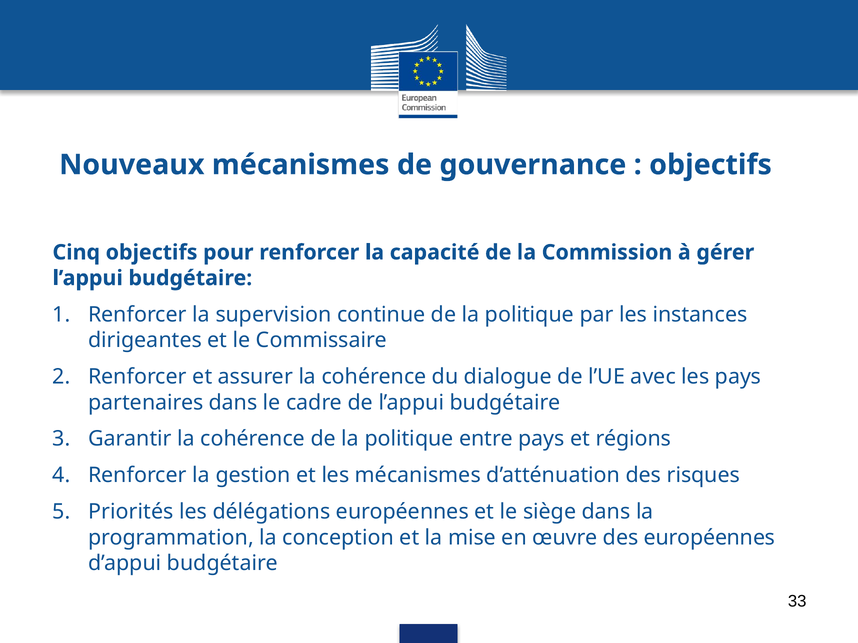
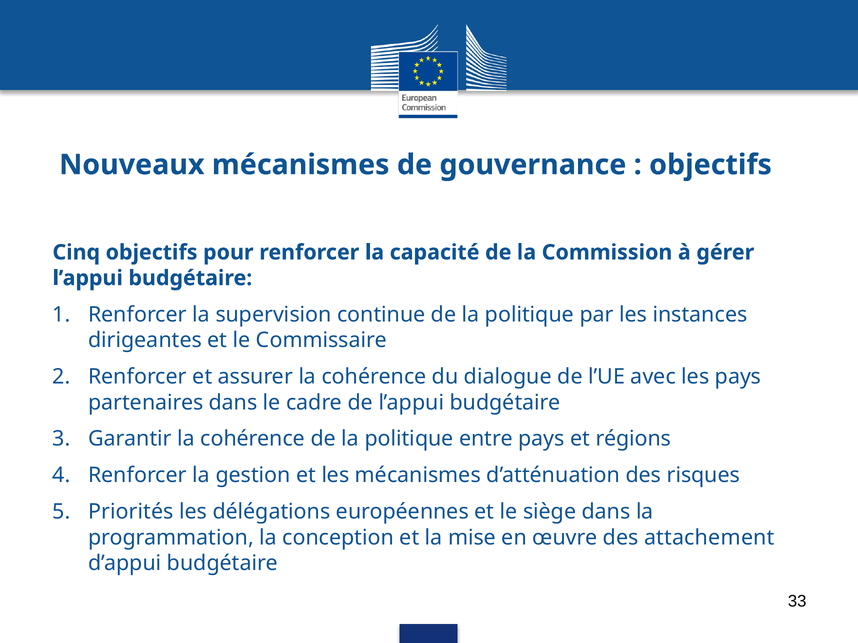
des européennes: européennes -> attachement (709, 538)
